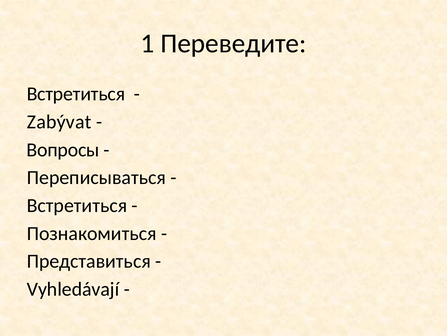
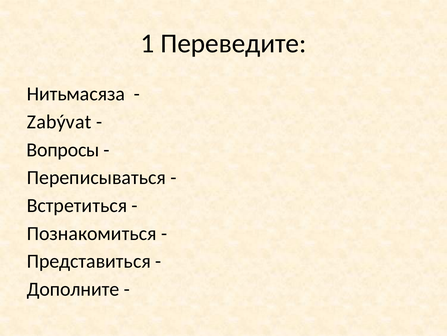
Встретиться: Встретиться -> Нитьмасяза (76, 94)
Vyhledávají: Vyhledávají -> Дополните (73, 289)
